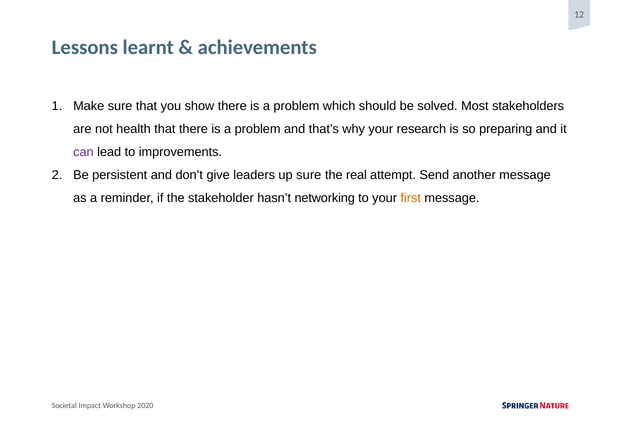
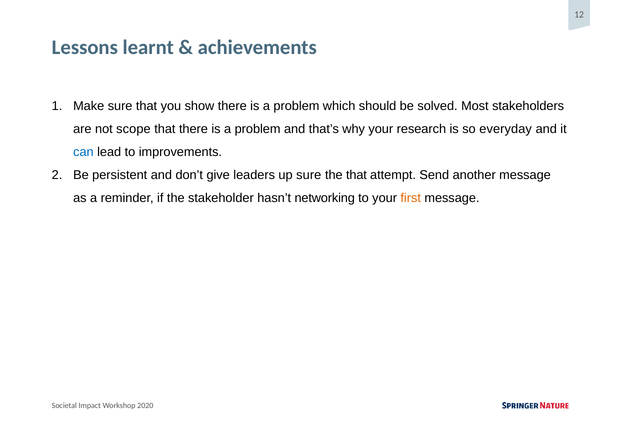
health: health -> scope (133, 129)
preparing: preparing -> everyday (506, 129)
can colour: purple -> blue (83, 152)
the real: real -> that (356, 175)
